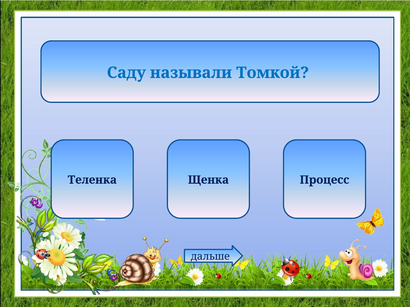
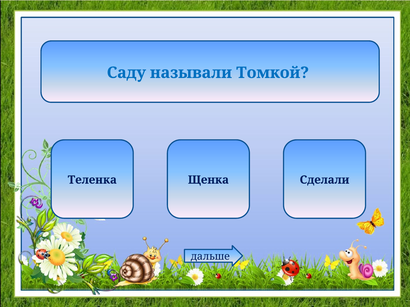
Процесс: Процесс -> Сделали (325, 180)
